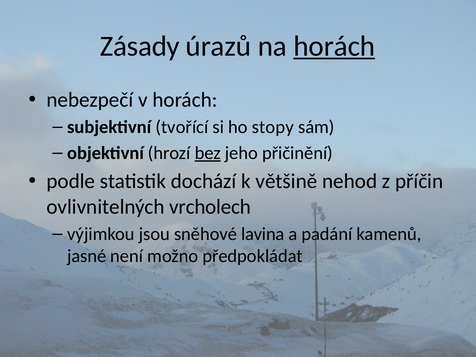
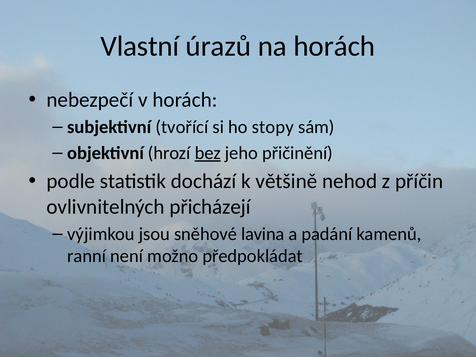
Zásady: Zásady -> Vlastní (140, 46)
horách underline: present -> none (334, 46)
vrcholech: vrcholech -> přicházejí (210, 207)
jasné: jasné -> ranní (87, 256)
